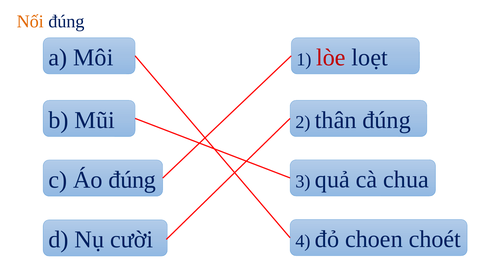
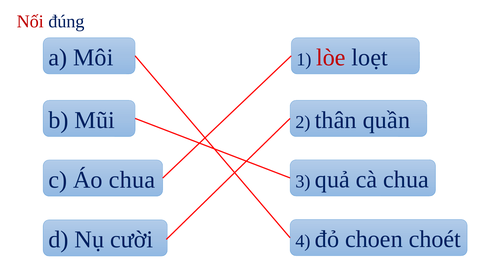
Nối colour: orange -> red (30, 21)
thân đúng: đúng -> quần (386, 120)
Áo đúng: đúng -> chua (132, 180)
